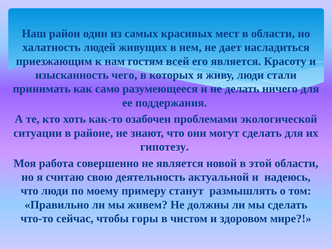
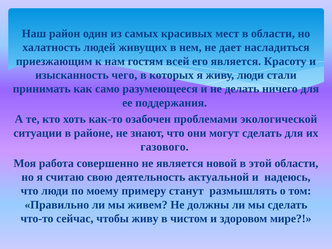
гипотезу: гипотезу -> газового (165, 147)
чтобы горы: горы -> живу (145, 219)
